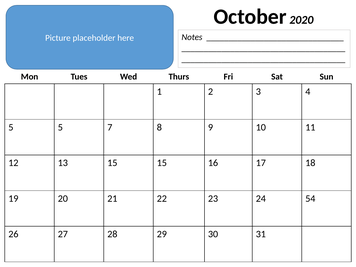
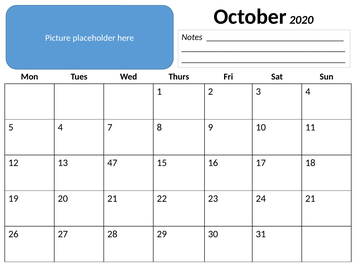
5 5: 5 -> 4 (60, 127)
13 15: 15 -> 47 (112, 163)
24 54: 54 -> 21 (310, 199)
